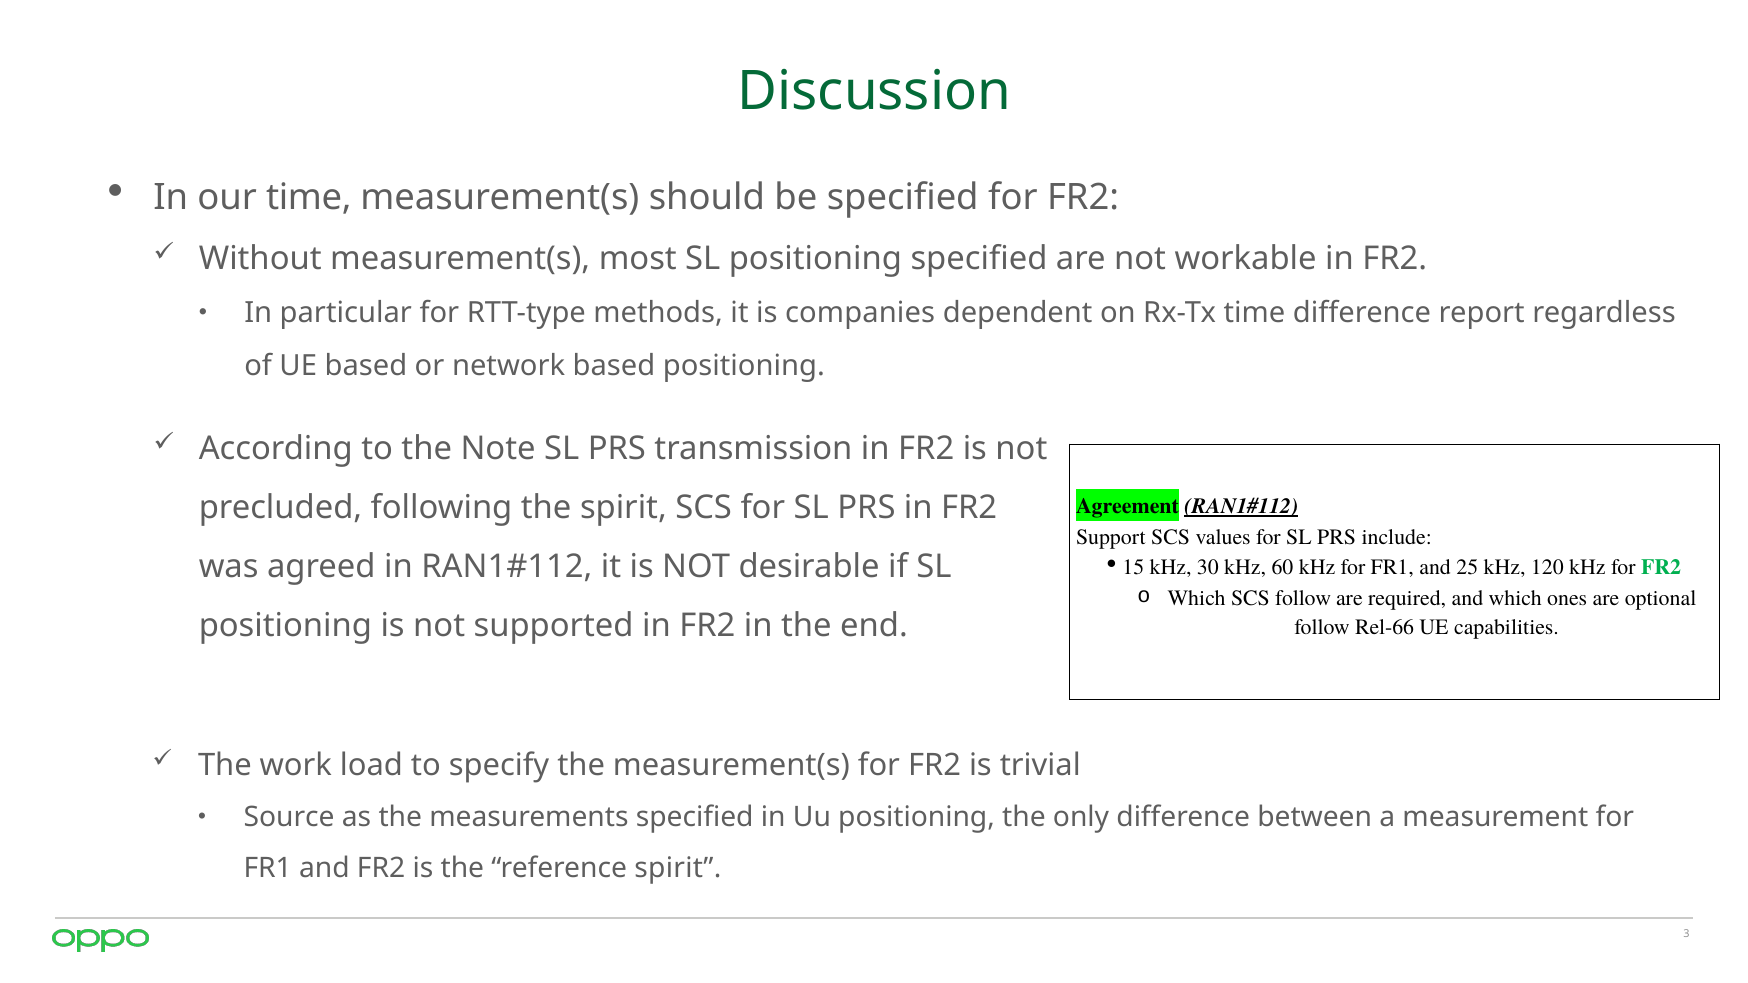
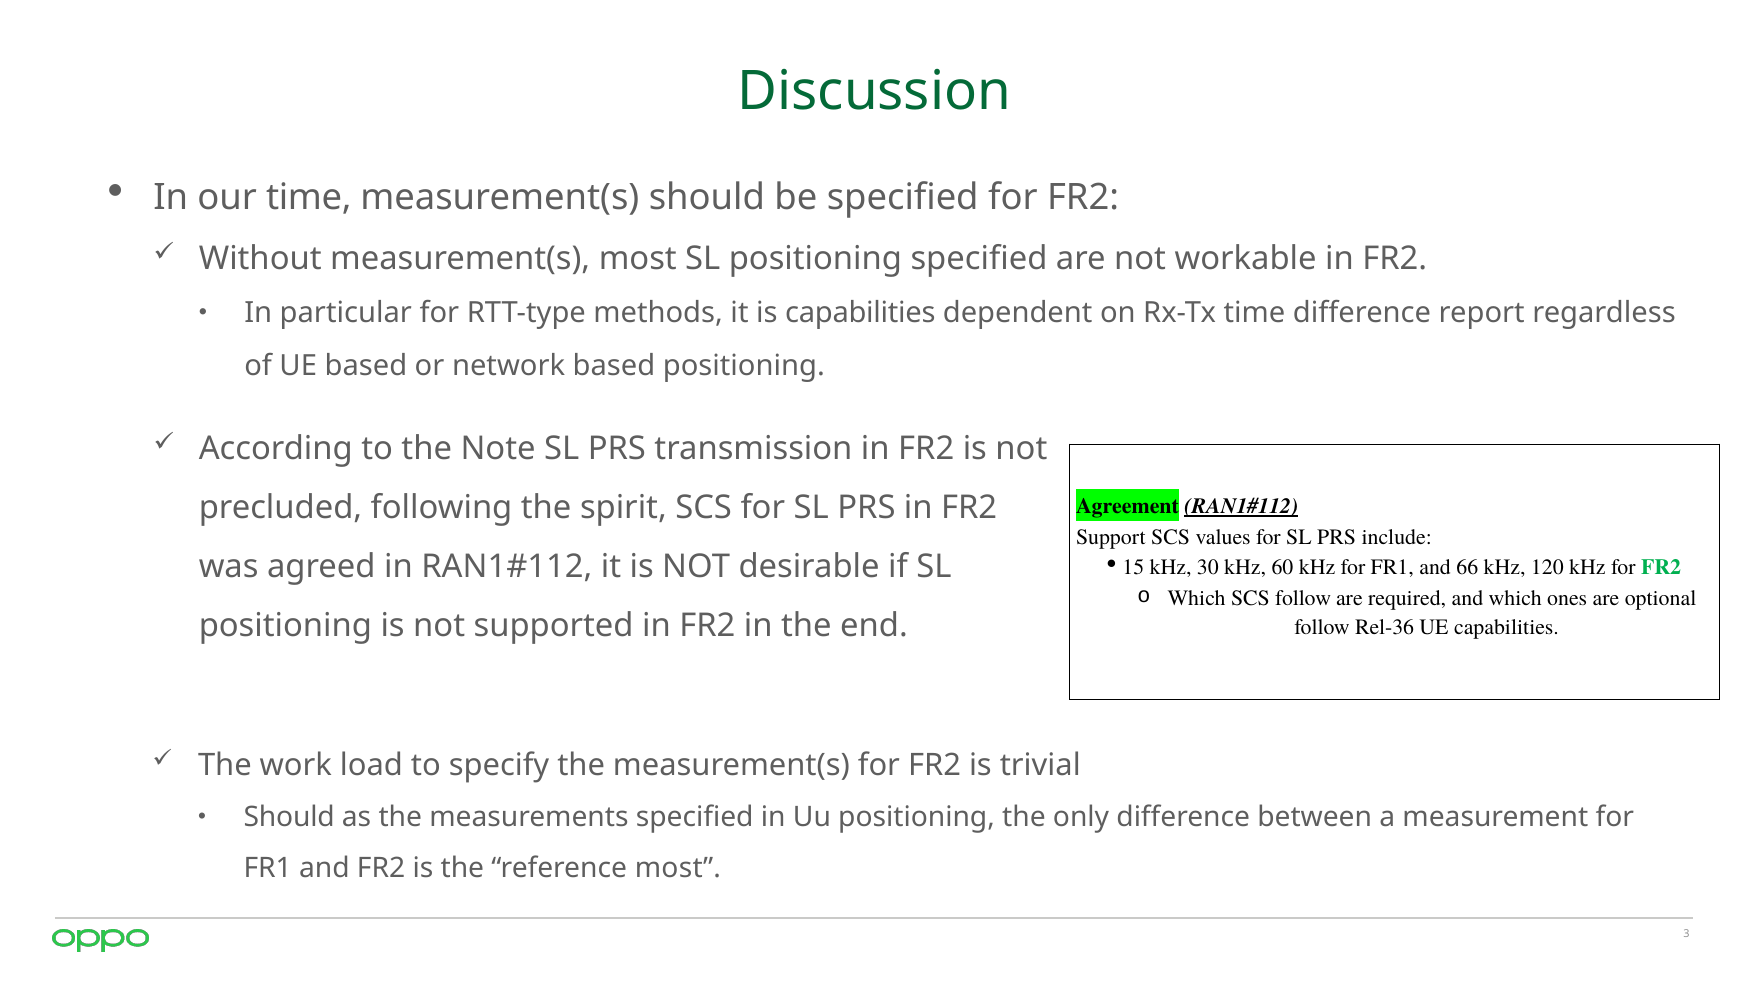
is companies: companies -> capabilities (860, 313)
25: 25 -> 66 (1467, 568)
Rel-66: Rel-66 -> Rel-36 (1385, 627)
Source: Source -> Should (289, 818)
reference spirit: spirit -> most (678, 869)
